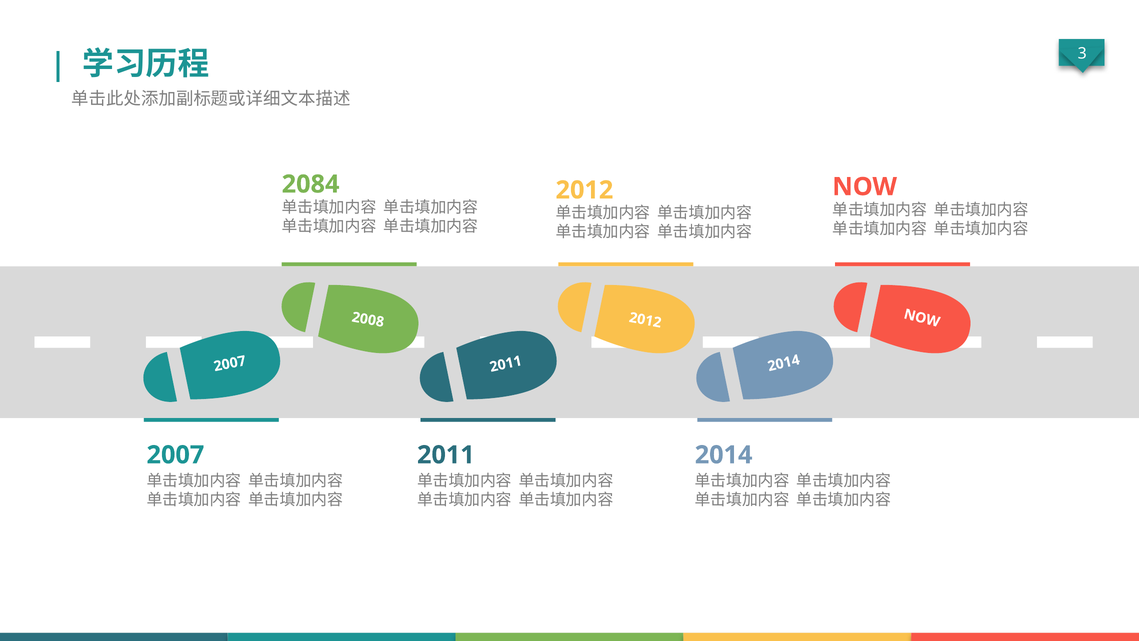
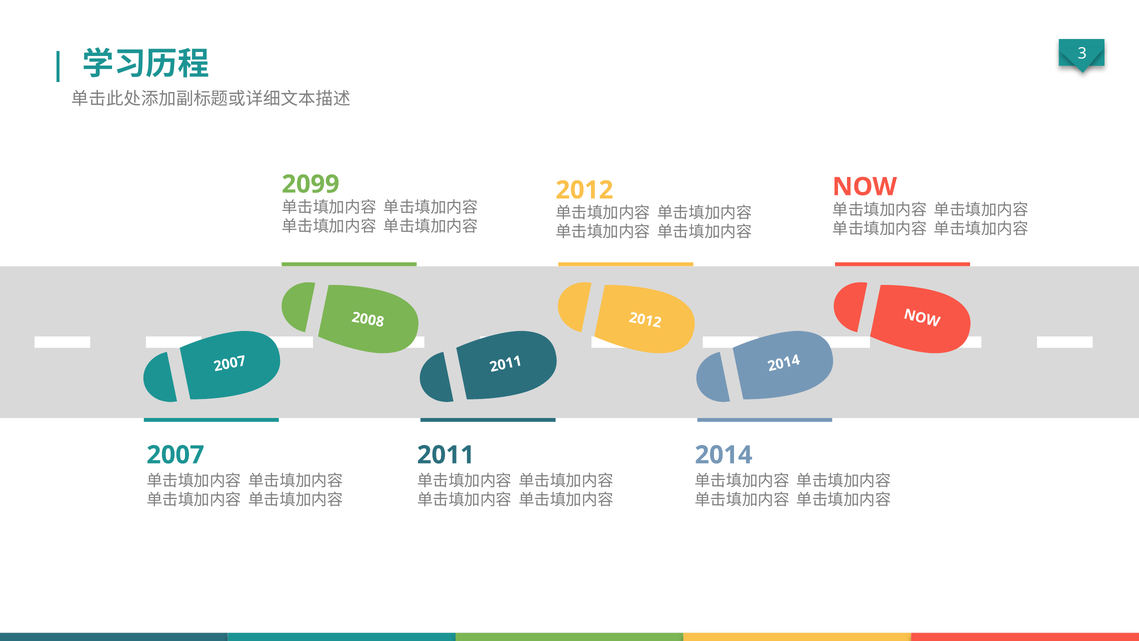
2084: 2084 -> 2099 (311, 184)
